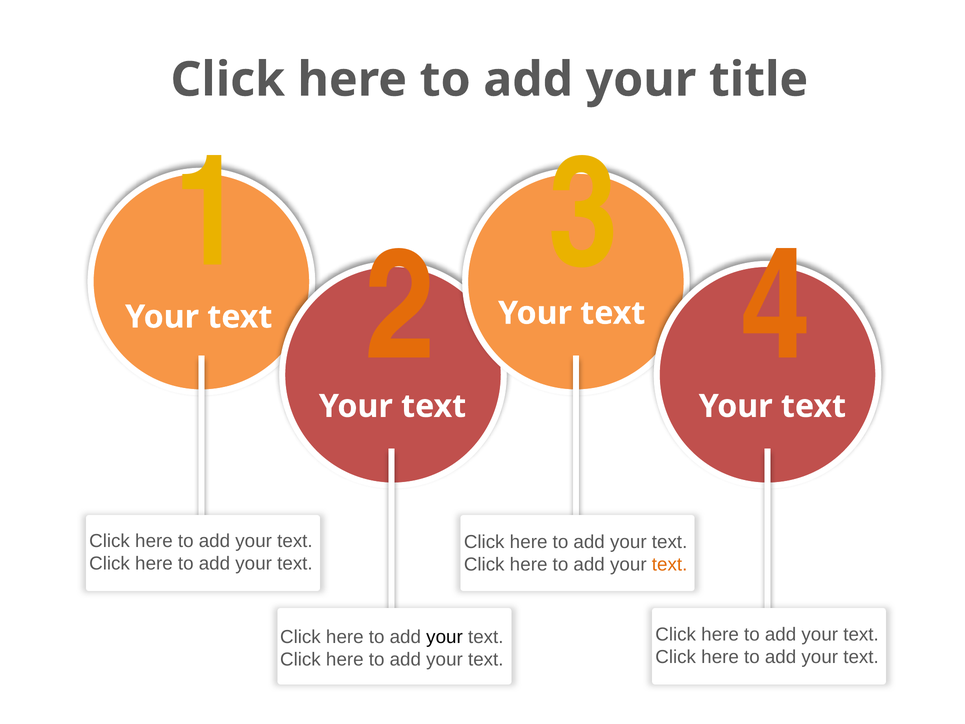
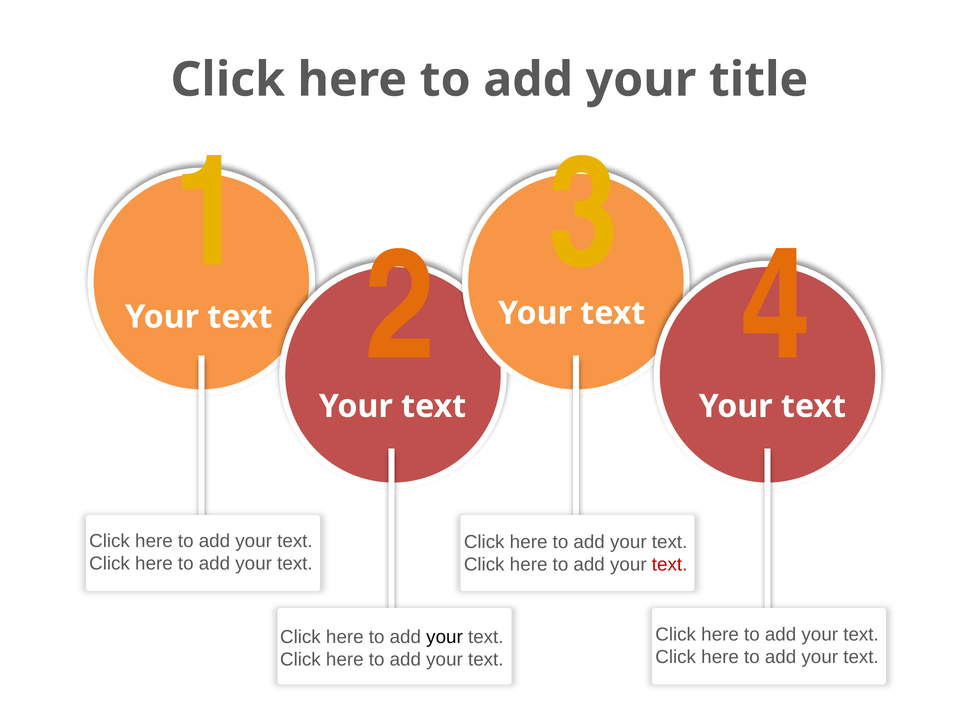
text colour: orange -> red (670, 564)
